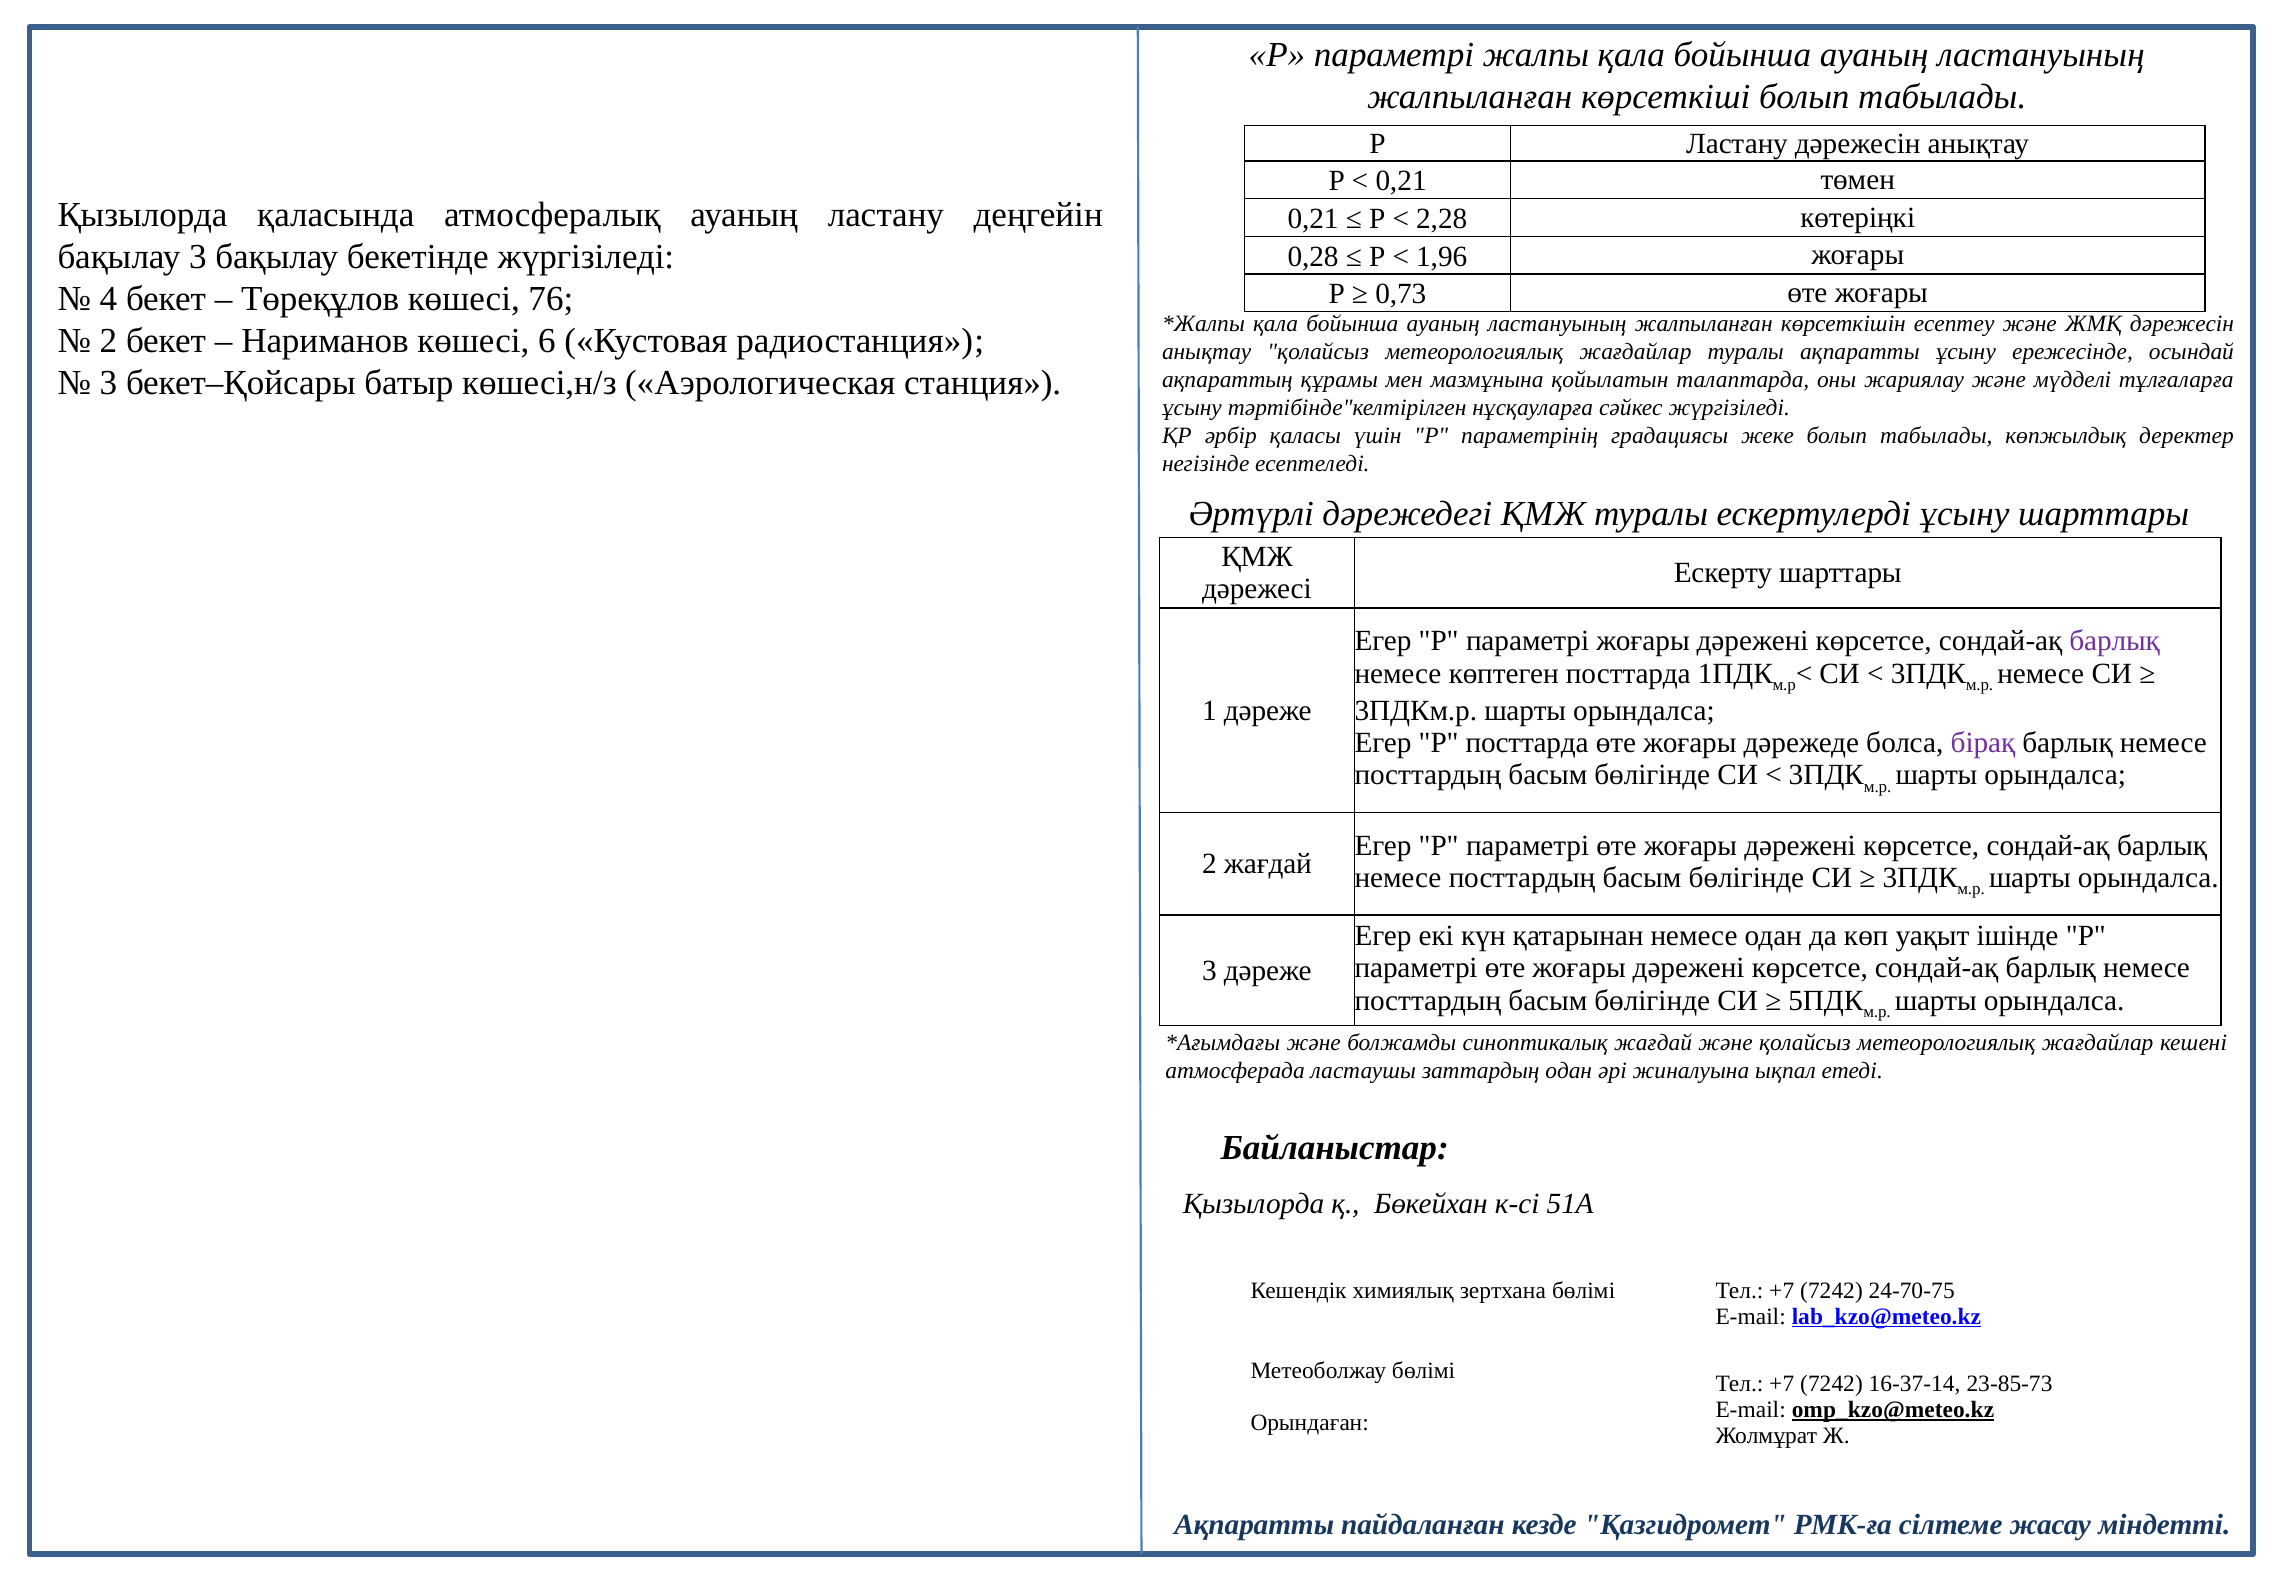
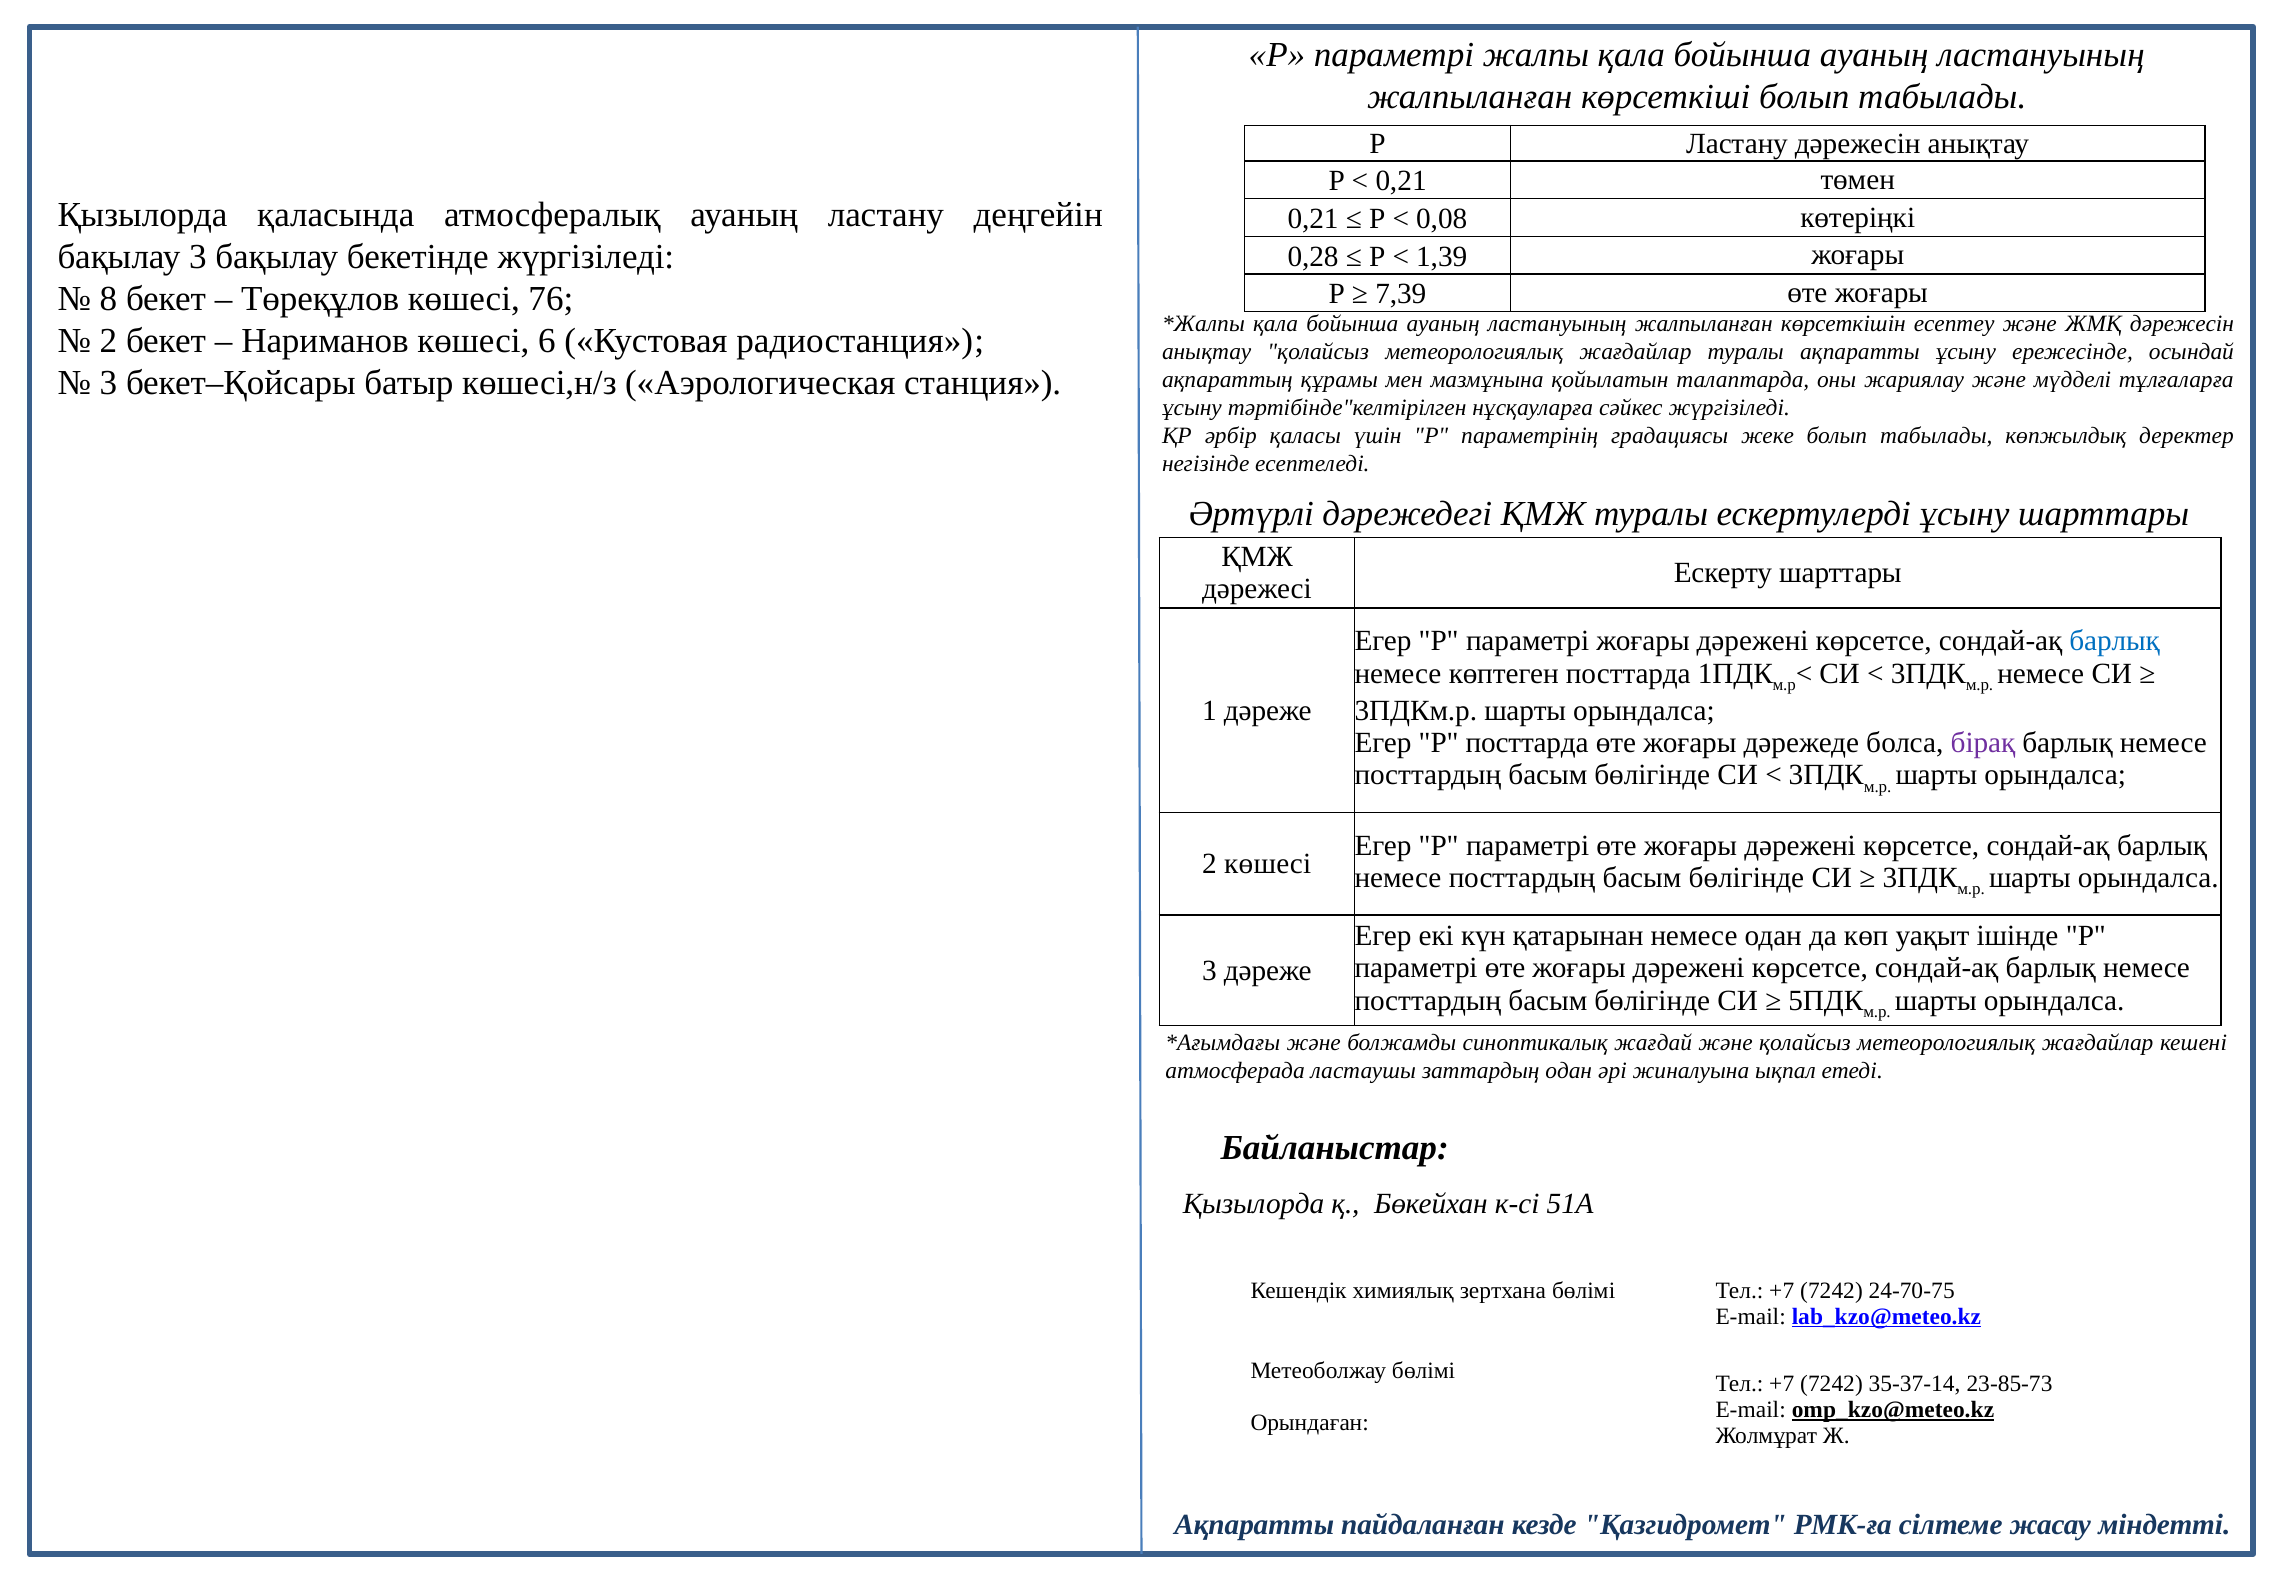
2,28: 2,28 -> 0,08 (1442, 219)
1,96: 1,96 -> 1,39 (1442, 256)
0,73: 0,73 -> 7,39 (1401, 294)
4: 4 -> 8 (108, 299)
барлық colour: purple -> blue (2115, 641)
2 жағдай: жағдай -> көшесі (1268, 864)
16-37-14: 16-37-14 -> 35-37-14 (1915, 1383)
